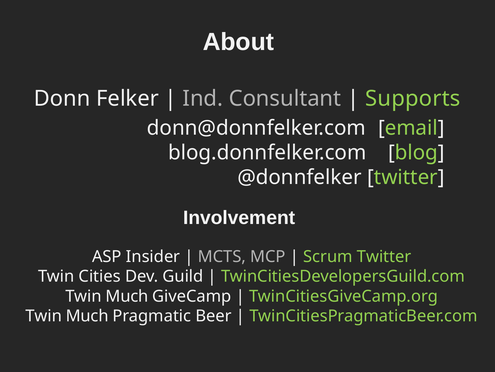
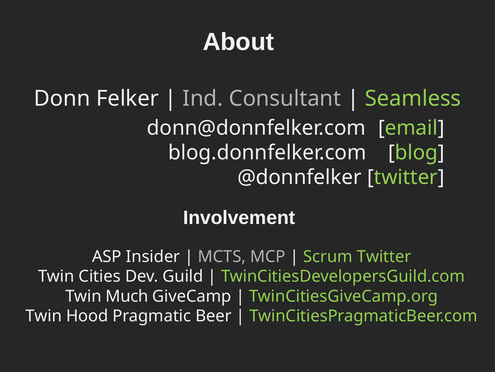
Supports: Supports -> Seamless (413, 98)
Much: Much -> Hood (87, 315)
